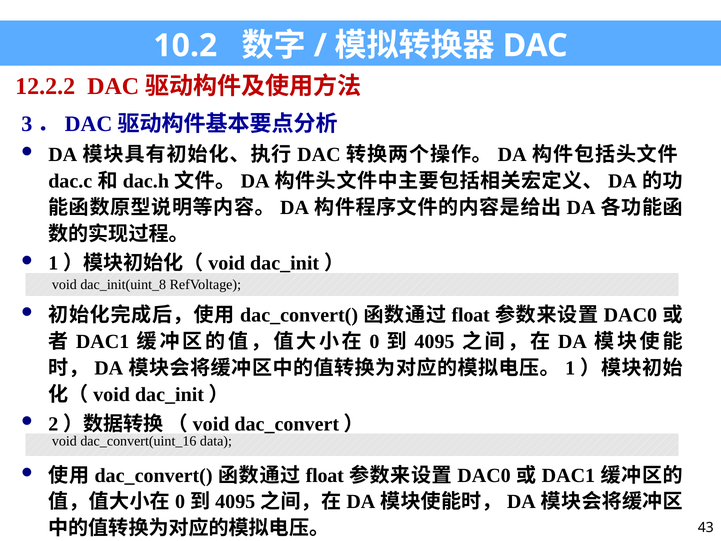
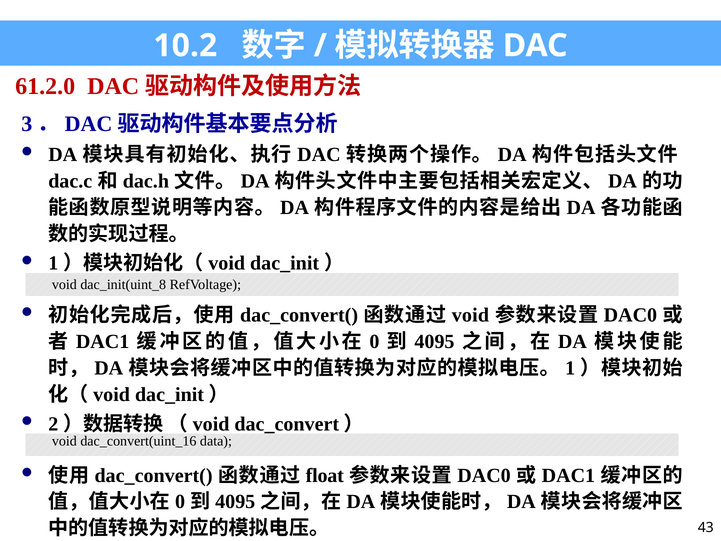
12.2.2: 12.2.2 -> 61.2.0 (45, 86)
float: float -> void (470, 315)
